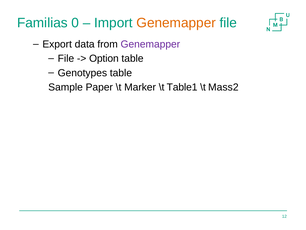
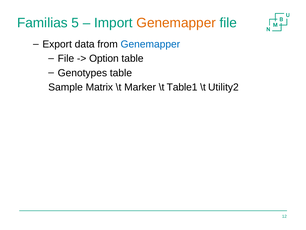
0: 0 -> 5 (75, 23)
Genemapper colour: purple -> blue (150, 44)
Paper: Paper -> Matrix (99, 87)
Mass2: Mass2 -> Utility2 (223, 87)
